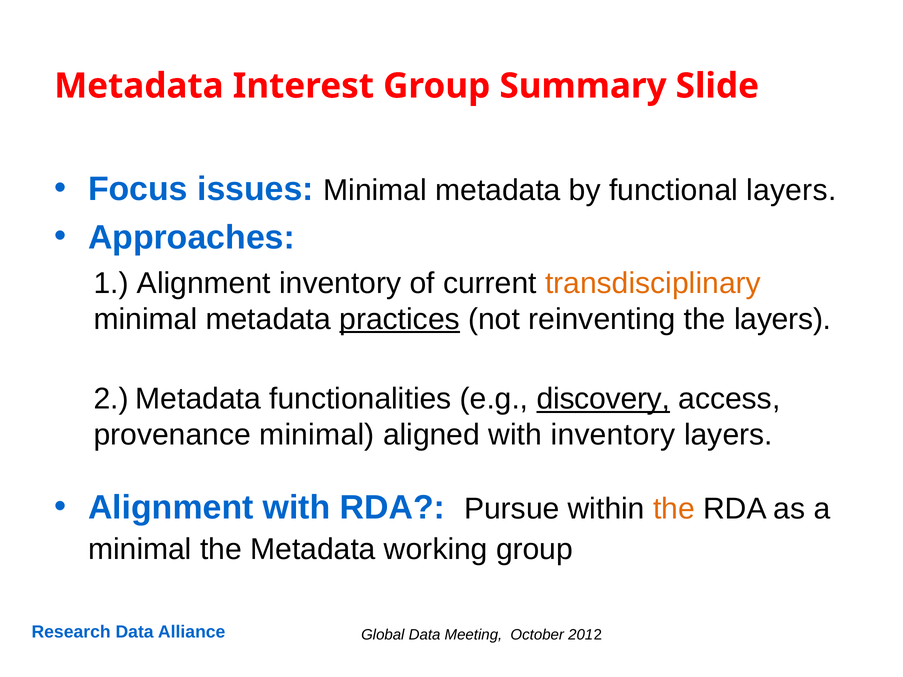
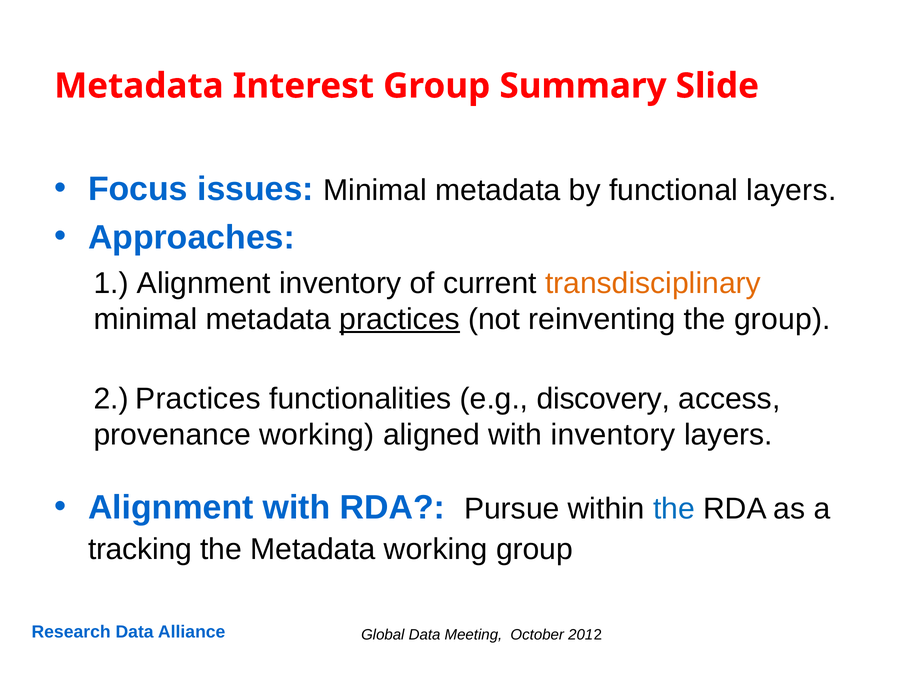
the layers: layers -> group (782, 319)
2 Metadata: Metadata -> Practices (198, 399)
discovery underline: present -> none (603, 399)
provenance minimal: minimal -> working (317, 435)
the colour: orange -> blue (674, 509)
minimal: minimal -> tracking (140, 550)
